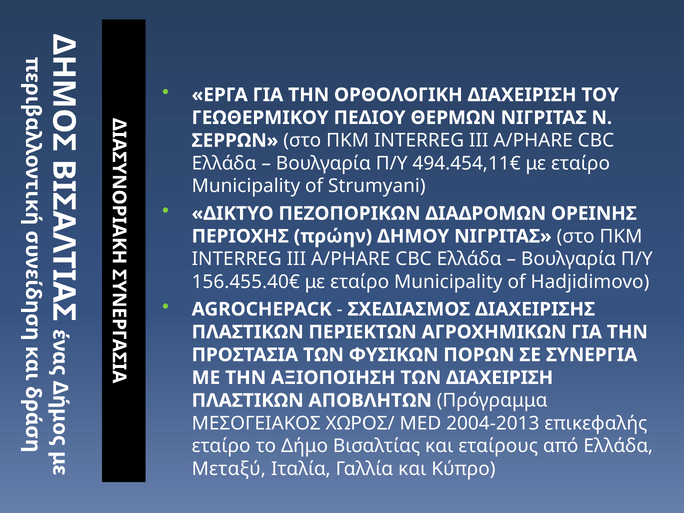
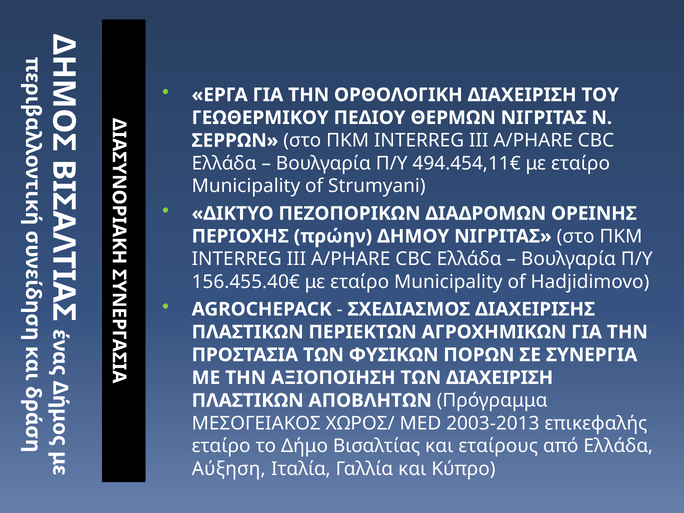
2004-2013: 2004-2013 -> 2003-2013 (493, 423)
Μεταξύ: Μεταξύ -> Αύξηση (229, 469)
